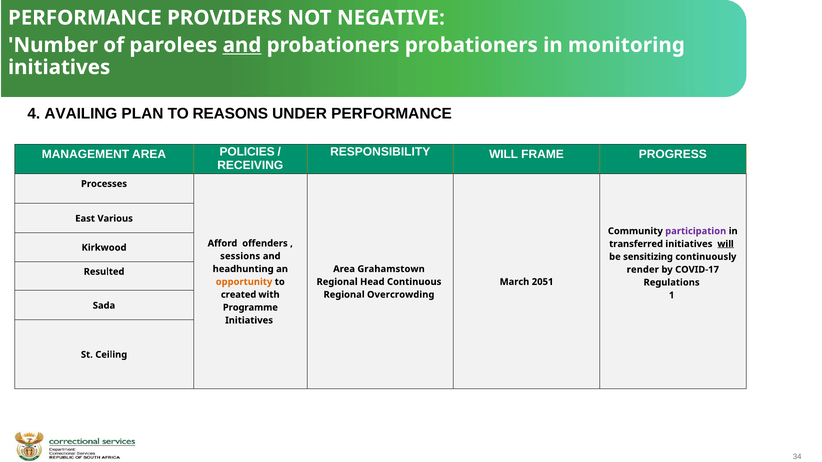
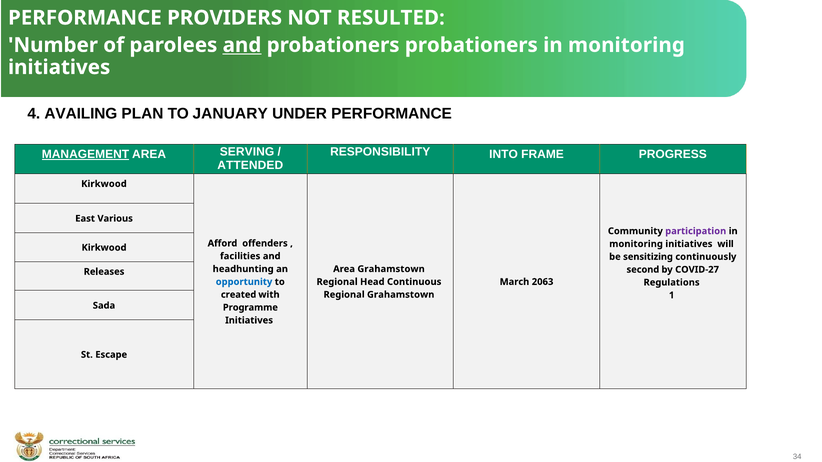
NEGATIVE: NEGATIVE -> RESULTED (391, 18)
REASONS: REASONS -> JANUARY (230, 114)
RESPONSIBILITY WILL: WILL -> INTO (504, 155)
MANAGEMENT underline: none -> present (85, 155)
POLICIES: POLICIES -> SERVING (247, 152)
RECEIVING: RECEIVING -> ATTENDED (250, 166)
Processes: Processes -> Kirkwood (104, 184)
transferred: transferred -> monitoring (636, 244)
will underline: present -> none (726, 244)
sessions: sessions -> facilities (240, 256)
render: render -> second (643, 270)
COVID-17: COVID-17 -> COVID-27 (697, 270)
Resulted: Resulted -> Releases (104, 272)
opportunity colour: orange -> blue (244, 282)
2051: 2051 -> 2063 (543, 282)
Regional Overcrowding: Overcrowding -> Grahamstown (401, 295)
Ceiling: Ceiling -> Escape (111, 355)
